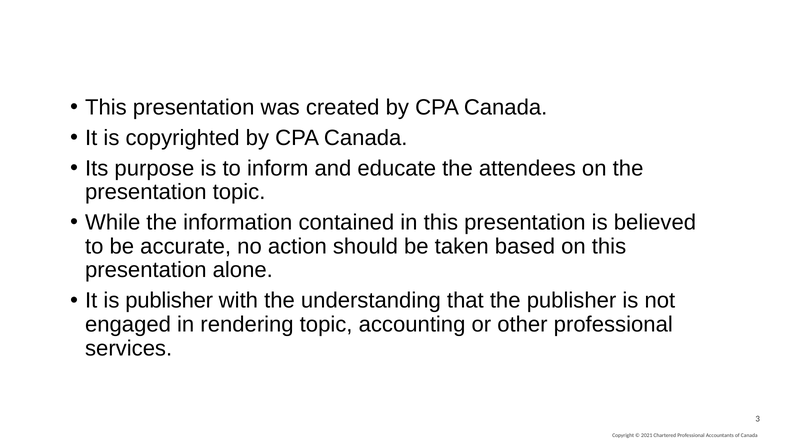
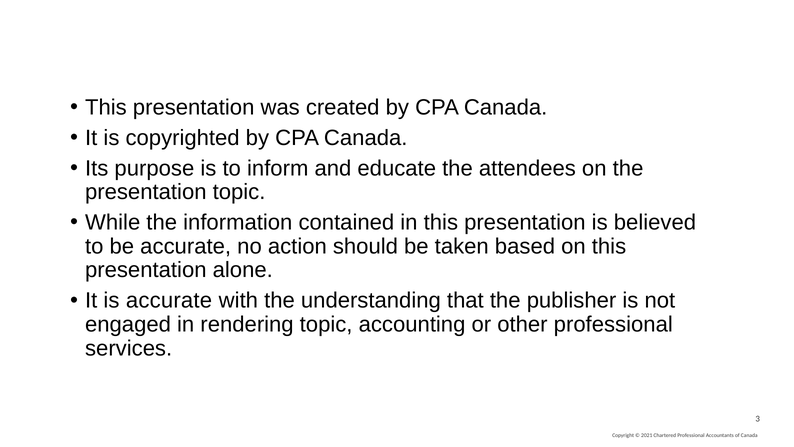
is publisher: publisher -> accurate (169, 300)
